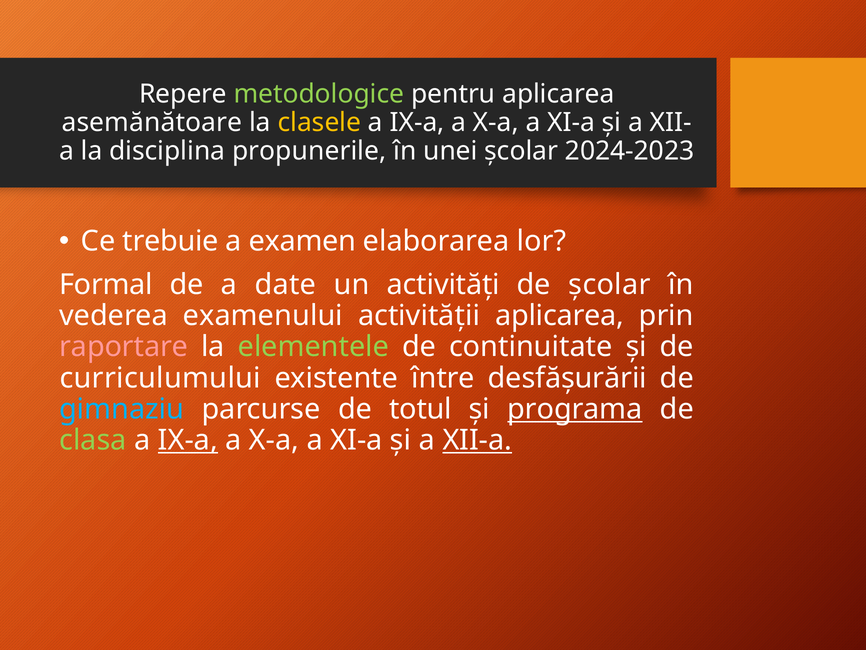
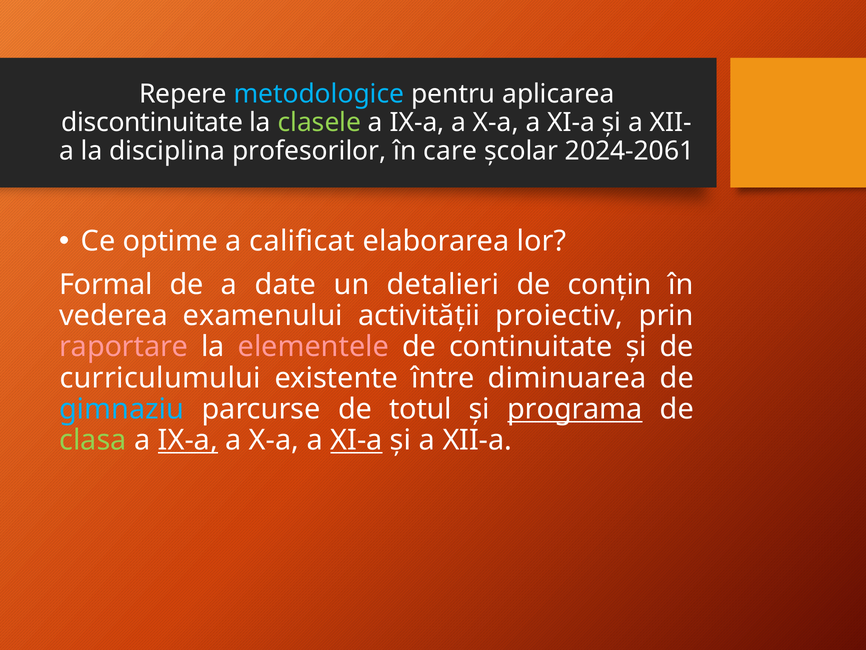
metodologice colour: light green -> light blue (319, 94)
asemănătoare: asemănătoare -> discontinuitate (152, 122)
clasele colour: yellow -> light green (319, 122)
propunerile: propunerile -> profesorilor (309, 151)
unei: unei -> care (450, 151)
2024-2023: 2024-2023 -> 2024-2061 (630, 151)
trebuie: trebuie -> optime (170, 241)
examen: examen -> calificat (302, 241)
activități: activități -> detalieri (443, 284)
de școlar: școlar -> conțin (610, 284)
activității aplicarea: aplicarea -> proiectiv (559, 315)
elementele colour: light green -> pink (313, 347)
desfășurării: desfășurării -> diminuarea (567, 378)
XI-a underline: none -> present (356, 440)
XII-a underline: present -> none (477, 440)
